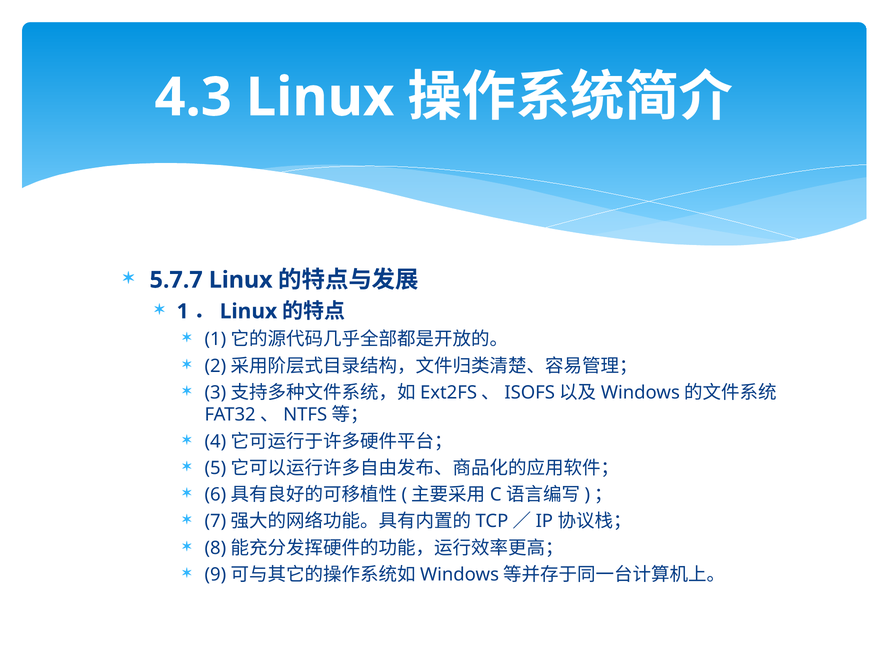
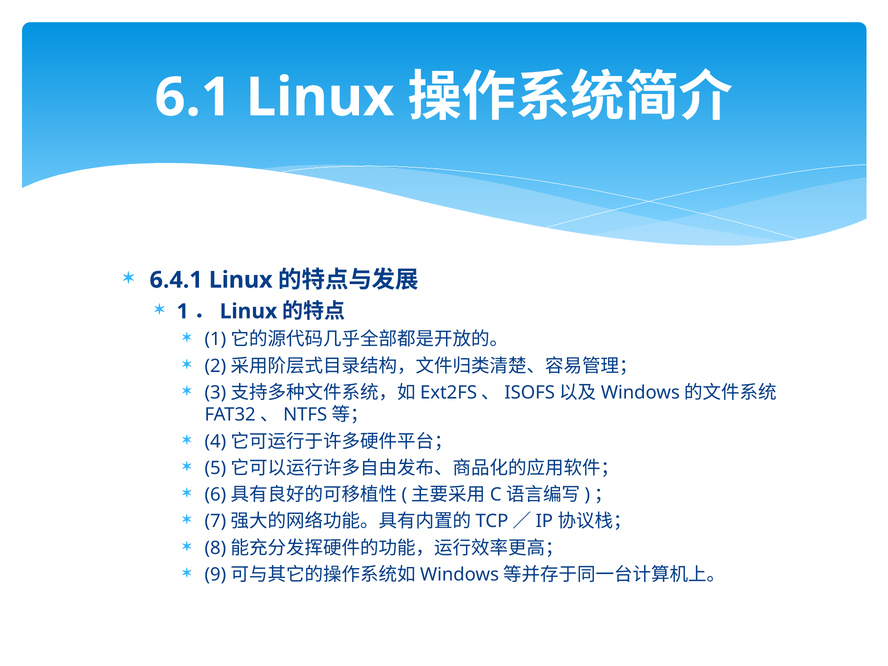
4.3: 4.3 -> 6.1 (193, 97)
5.7.7: 5.7.7 -> 6.4.1 (176, 280)
